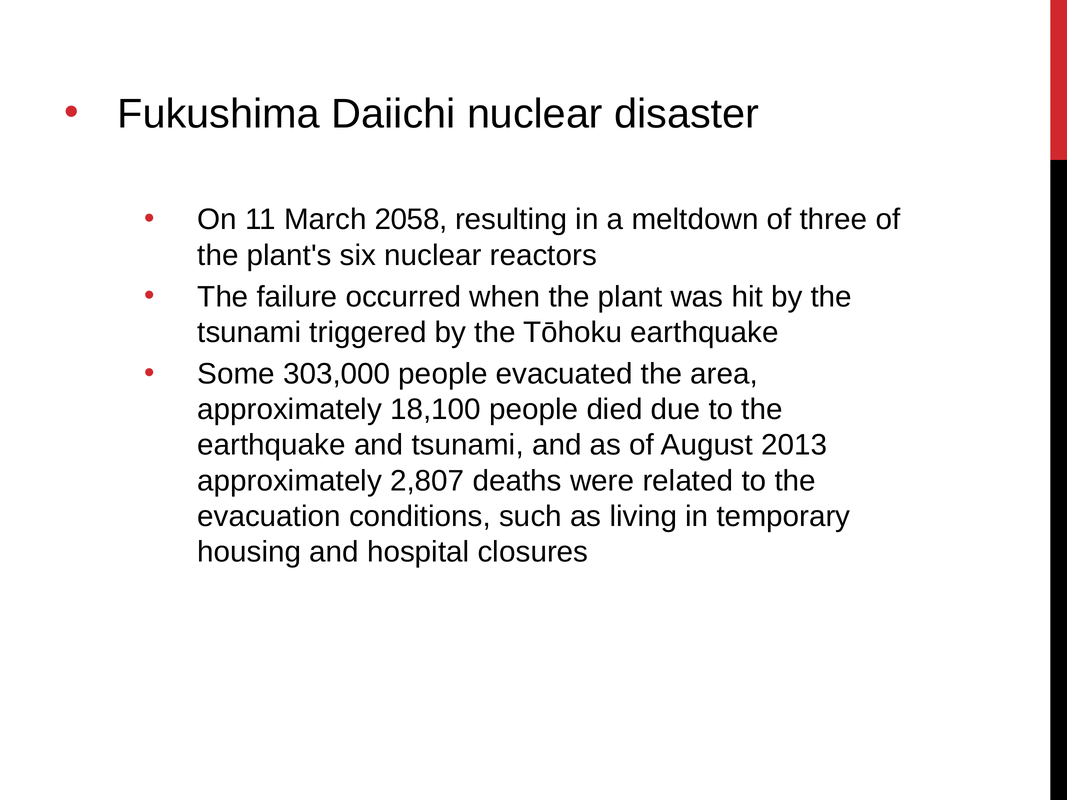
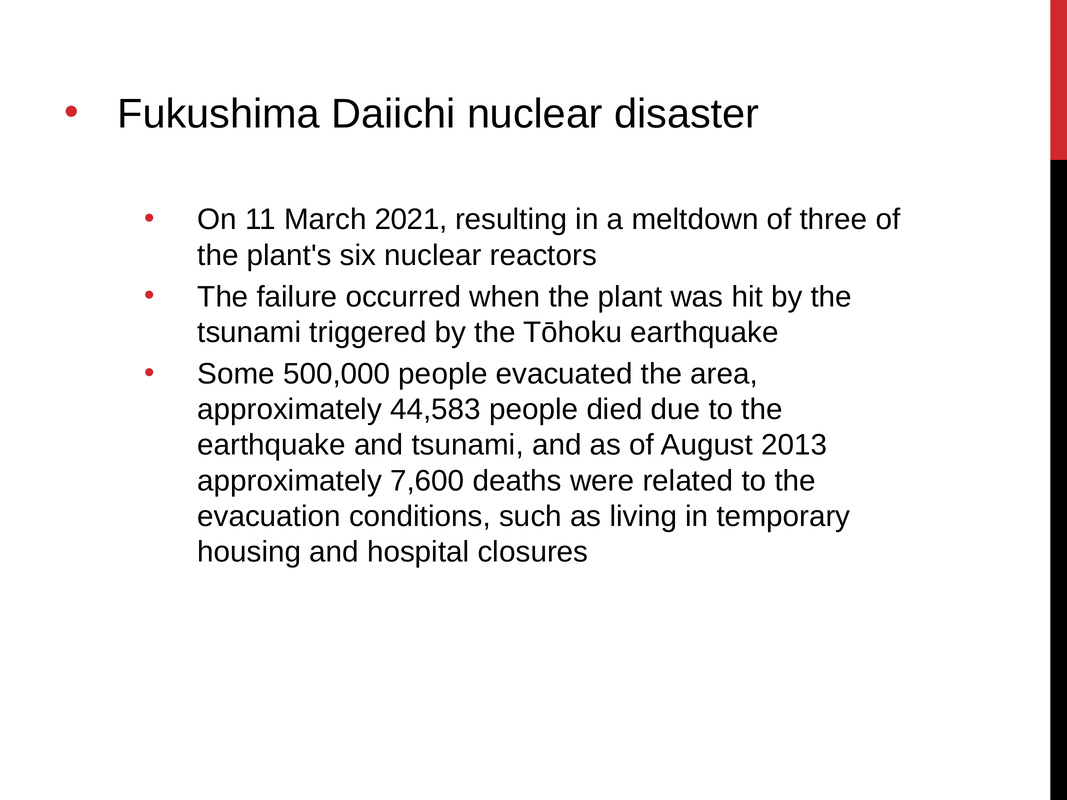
2058: 2058 -> 2021 (411, 220)
303,000: 303,000 -> 500,000 (337, 374)
18,100: 18,100 -> 44,583 (435, 410)
2,807: 2,807 -> 7,600 (427, 481)
